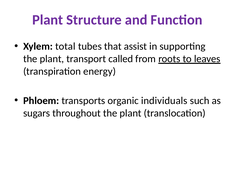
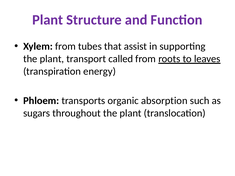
Xylem total: total -> from (65, 46)
individuals: individuals -> absorption (164, 101)
